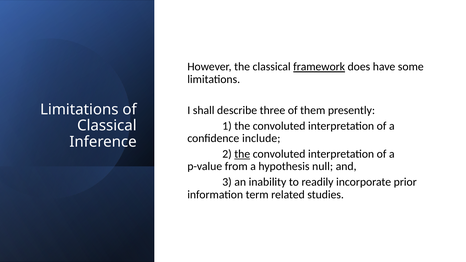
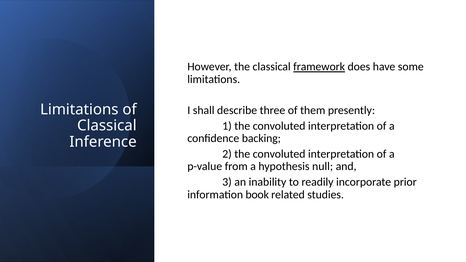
include: include -> backing (261, 138)
the underline: present -> none (242, 154)
term: term -> book (257, 195)
